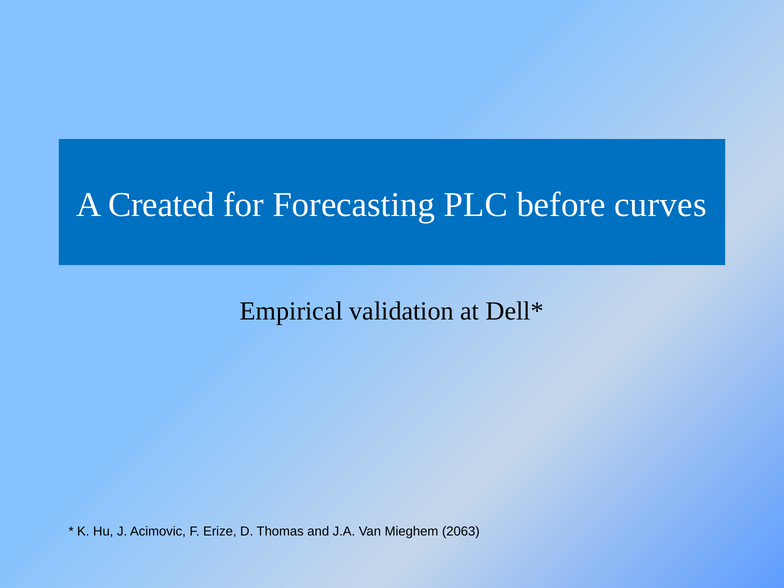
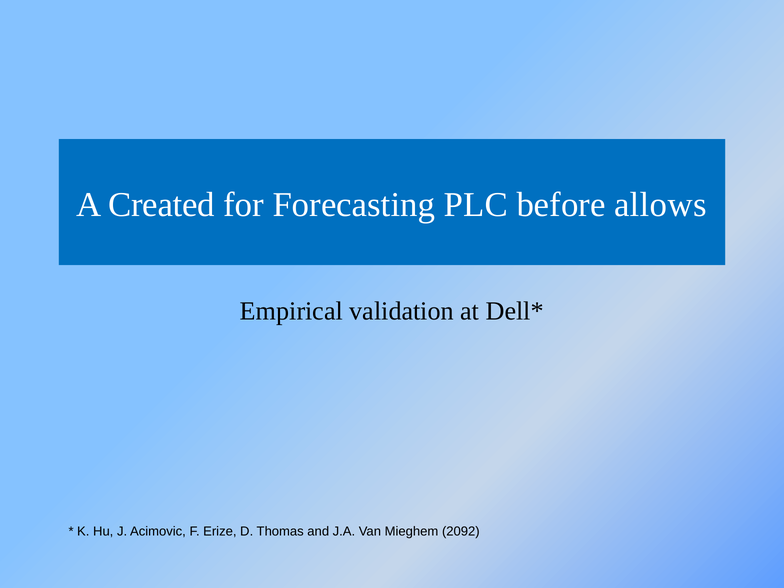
curves: curves -> allows (660, 205)
2063: 2063 -> 2092 (461, 531)
